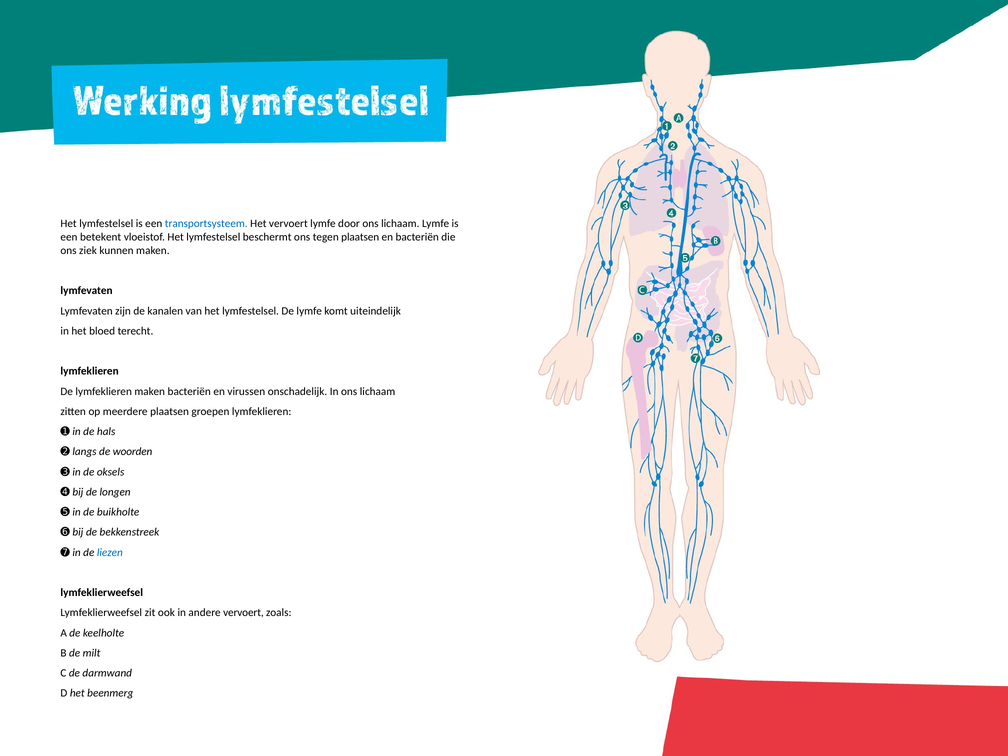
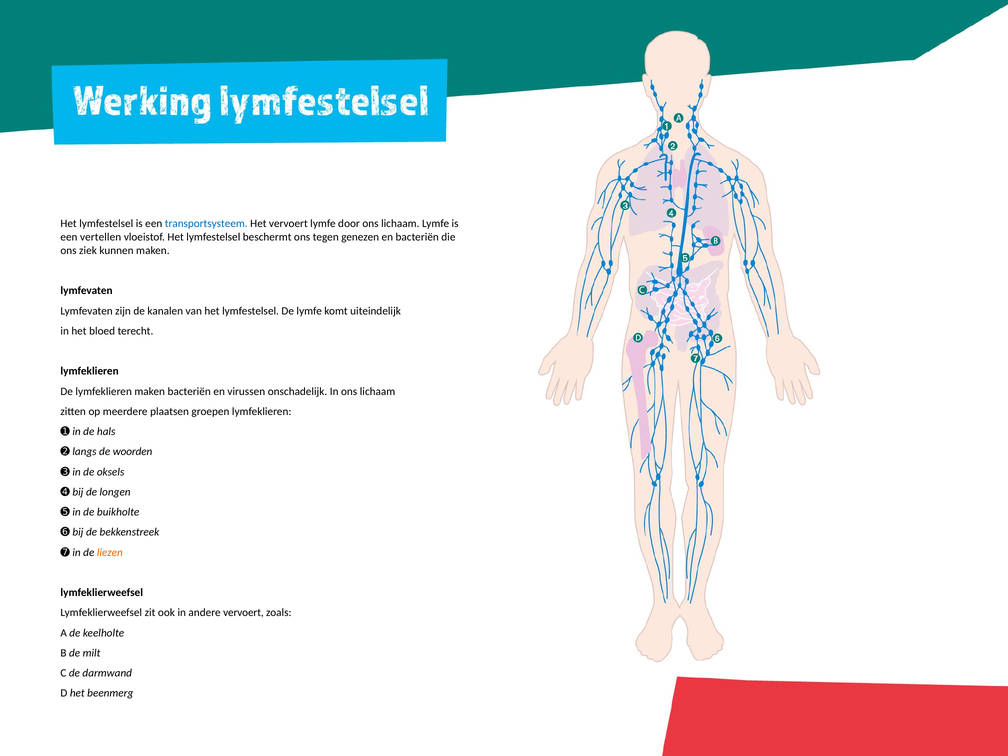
betekent: betekent -> vertellen (101, 237)
tegen plaatsen: plaatsen -> genezen (360, 237)
liezen colour: blue -> orange (110, 552)
